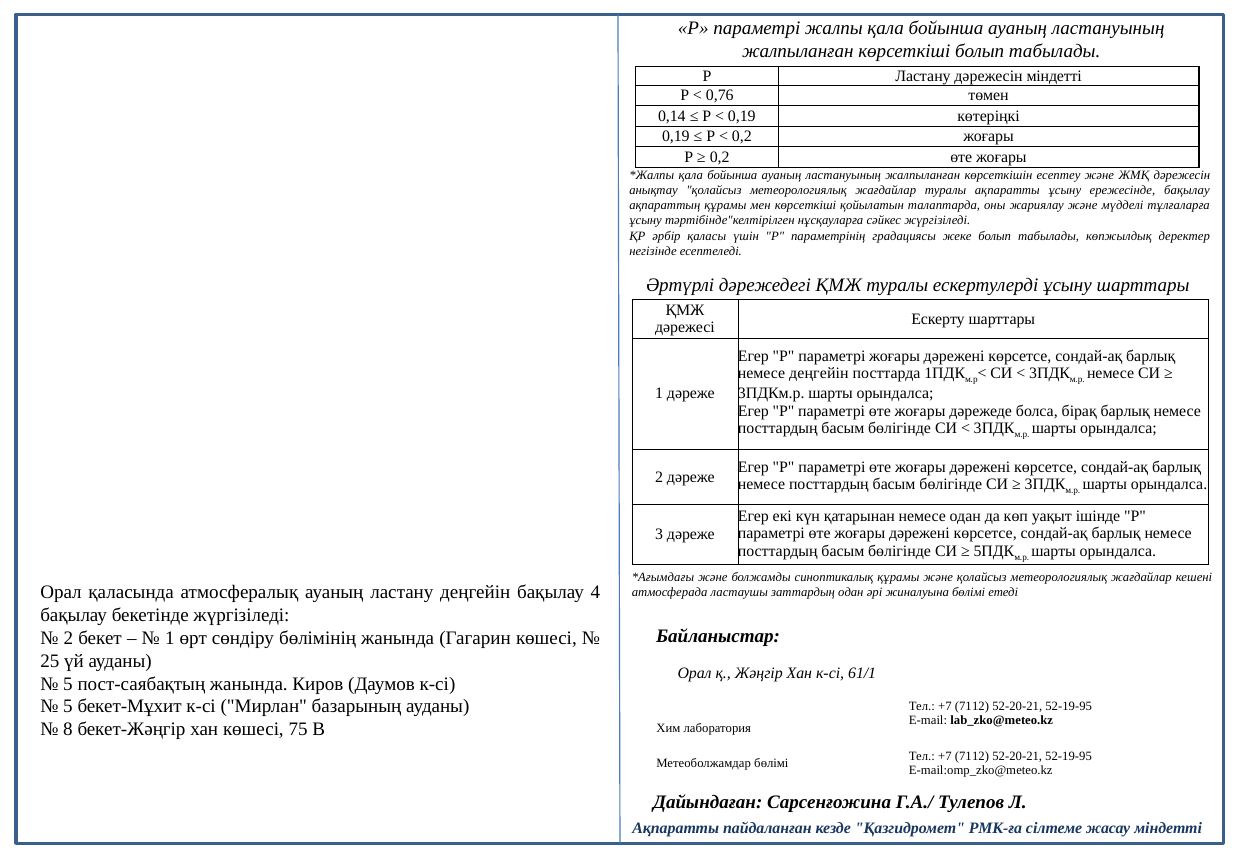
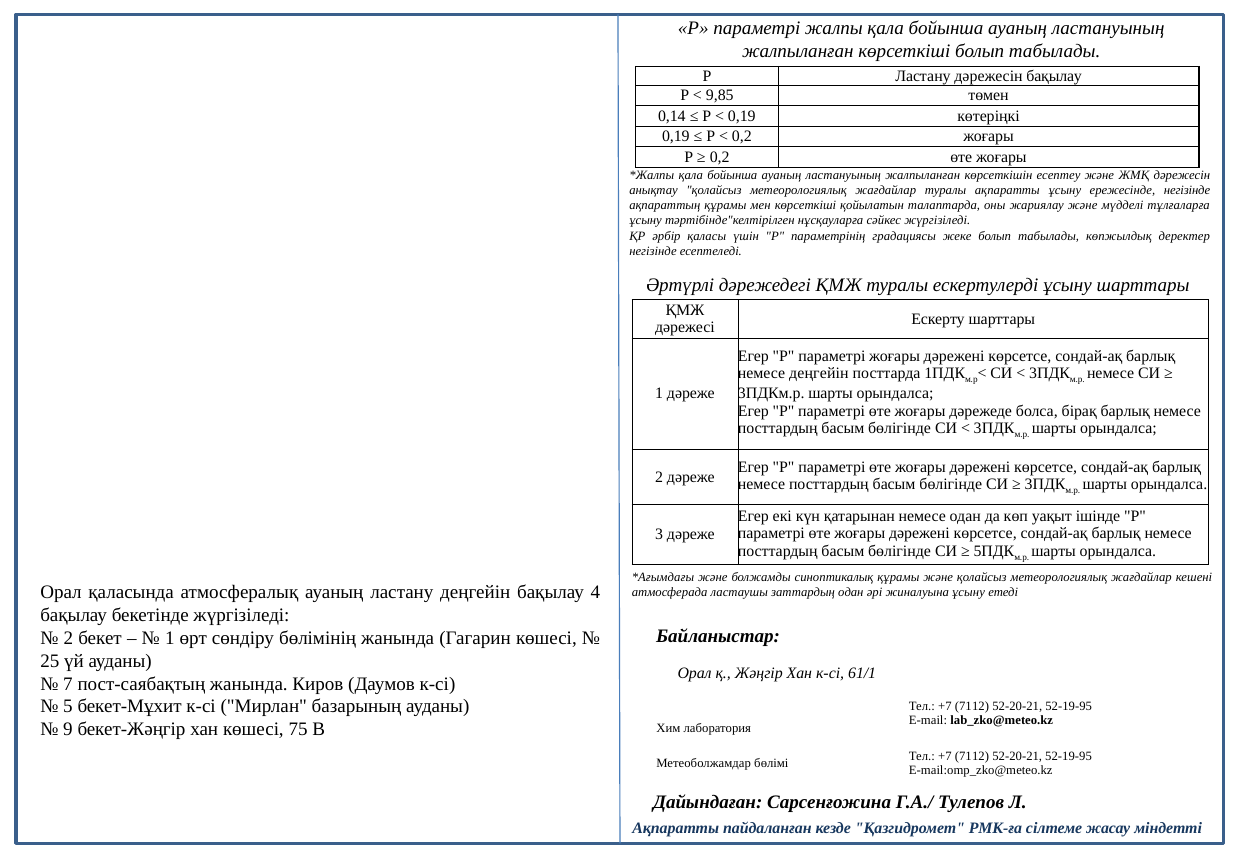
дәрежесін міндетті: міндетті -> бақылау (1054, 76)
0,76: 0,76 -> 9,85 (720, 96)
ережесінде бақылау: бақылау -> негізінде (1187, 190)
жиналуына бөлімі: бөлімі -> ұсыну (968, 593)
5: 5 -> 7 (68, 684)
8: 8 -> 9 (68, 730)
